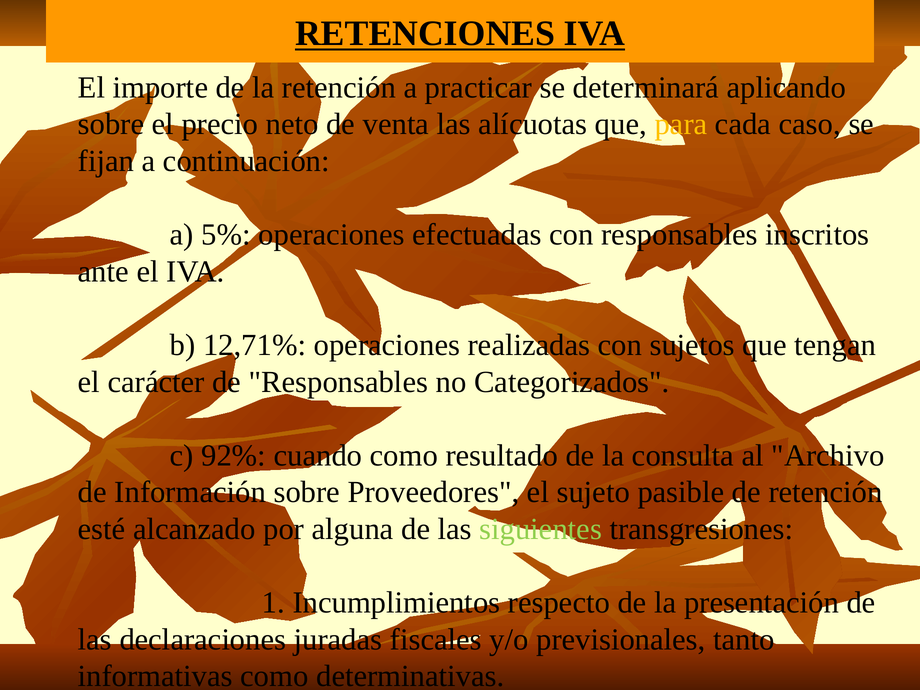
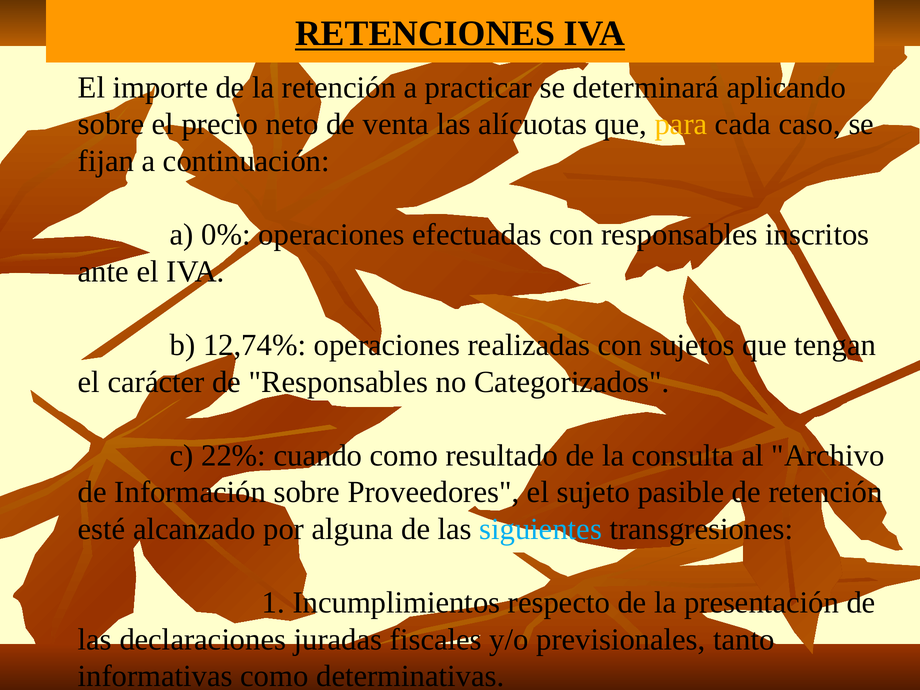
5%: 5% -> 0% (226, 235)
12,71%: 12,71% -> 12,74% (255, 345)
92%: 92% -> 22% (234, 456)
siguientes colour: light green -> light blue (541, 529)
